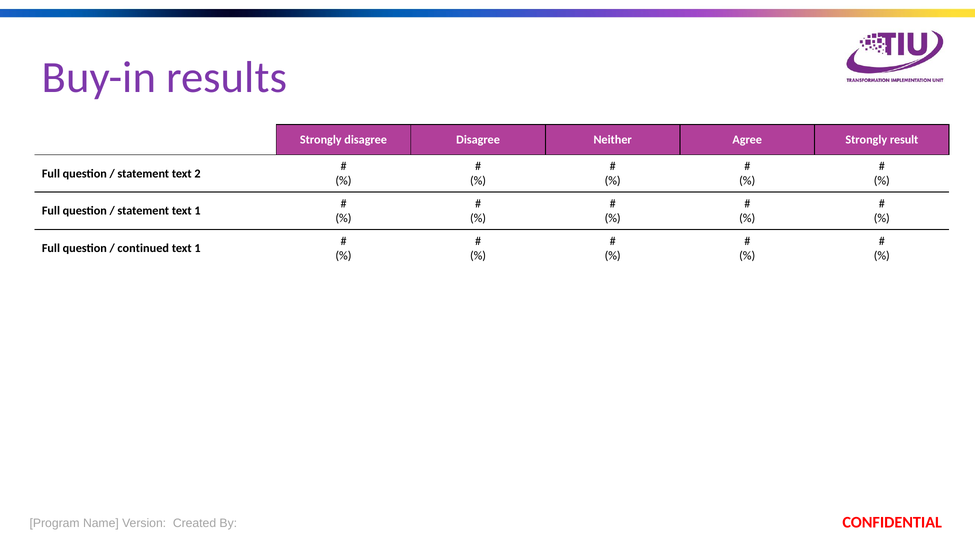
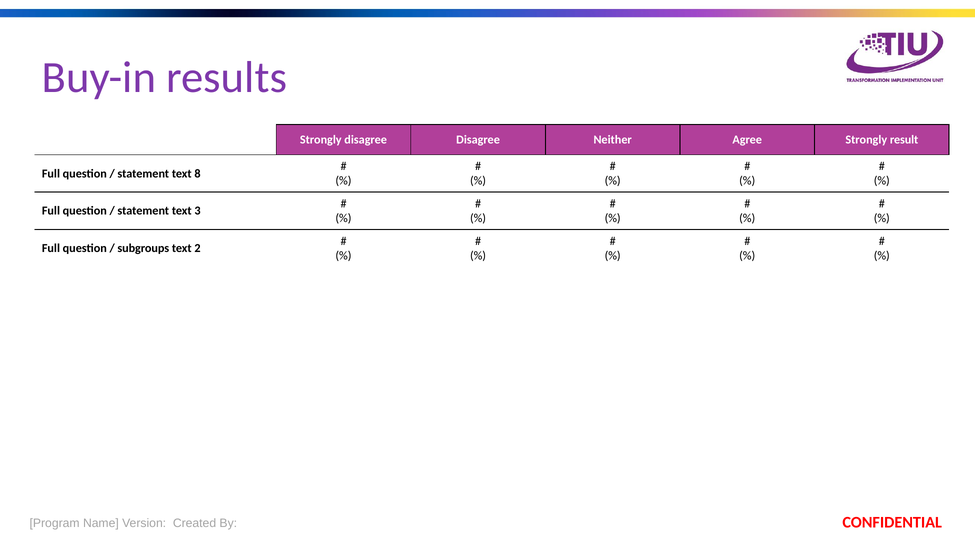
2: 2 -> 8 (197, 174)
statement text 1: 1 -> 3 (197, 211)
continued: continued -> subgroups (143, 249)
1: 1 -> 2 (197, 249)
